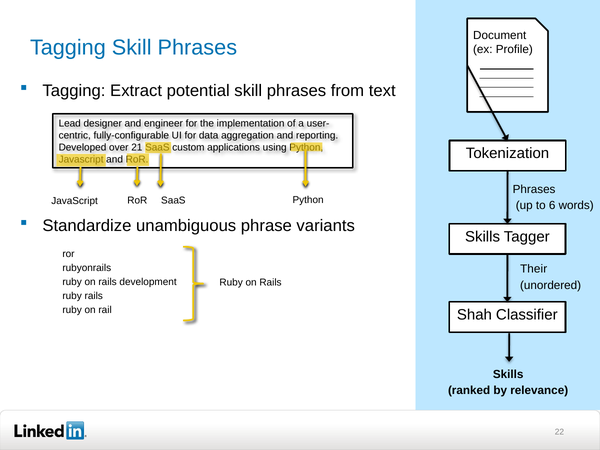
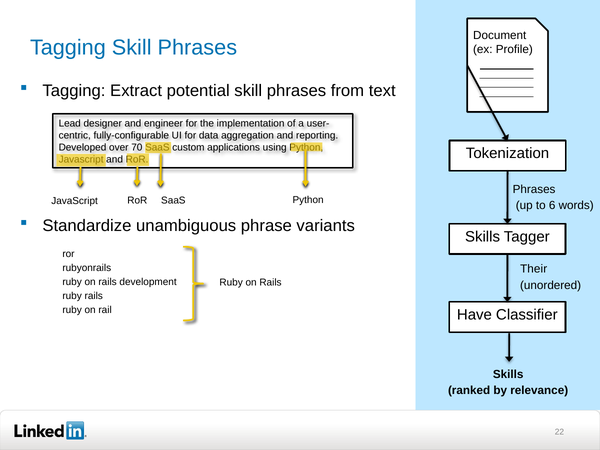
21: 21 -> 70 (137, 148)
Shah: Shah -> Have (474, 315)
